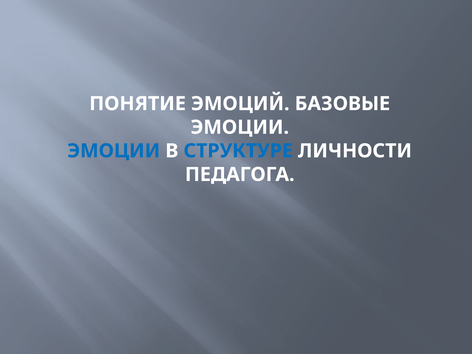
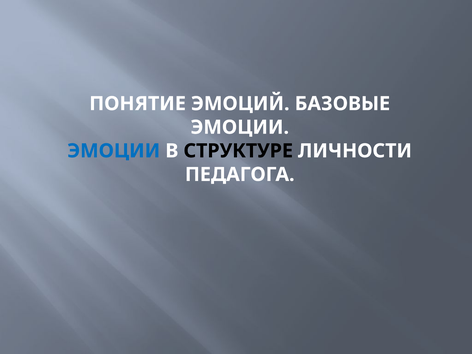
СТРУКТУРЕ colour: blue -> black (238, 151)
